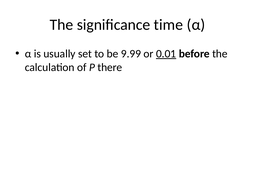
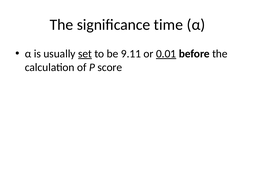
set underline: none -> present (85, 53)
9.99: 9.99 -> 9.11 (131, 53)
there: there -> score (110, 67)
